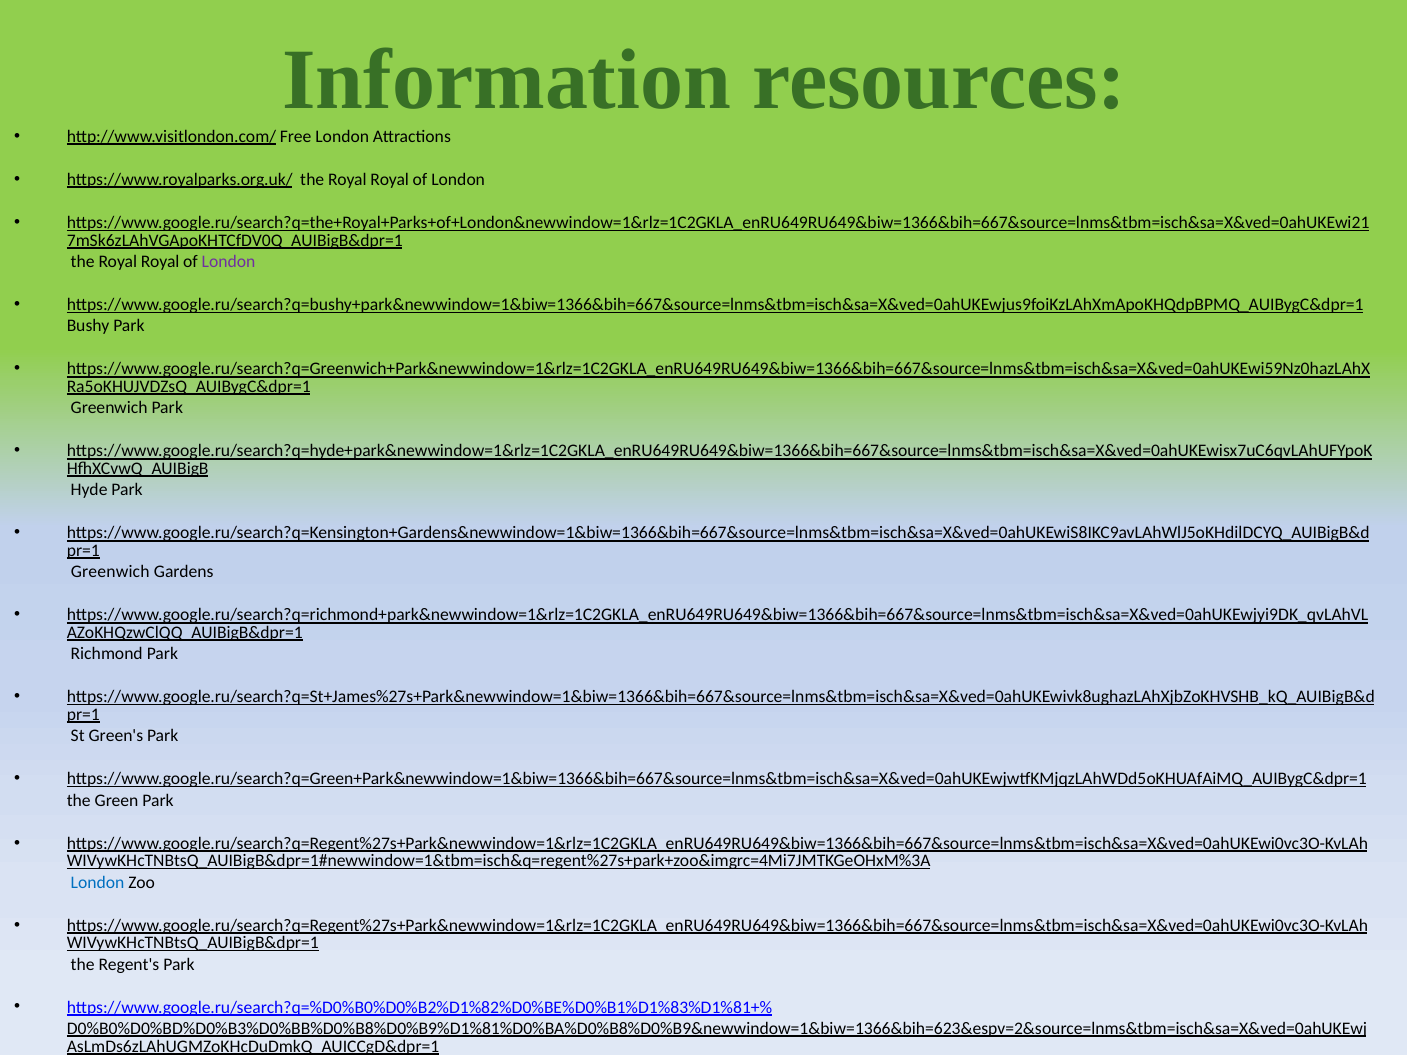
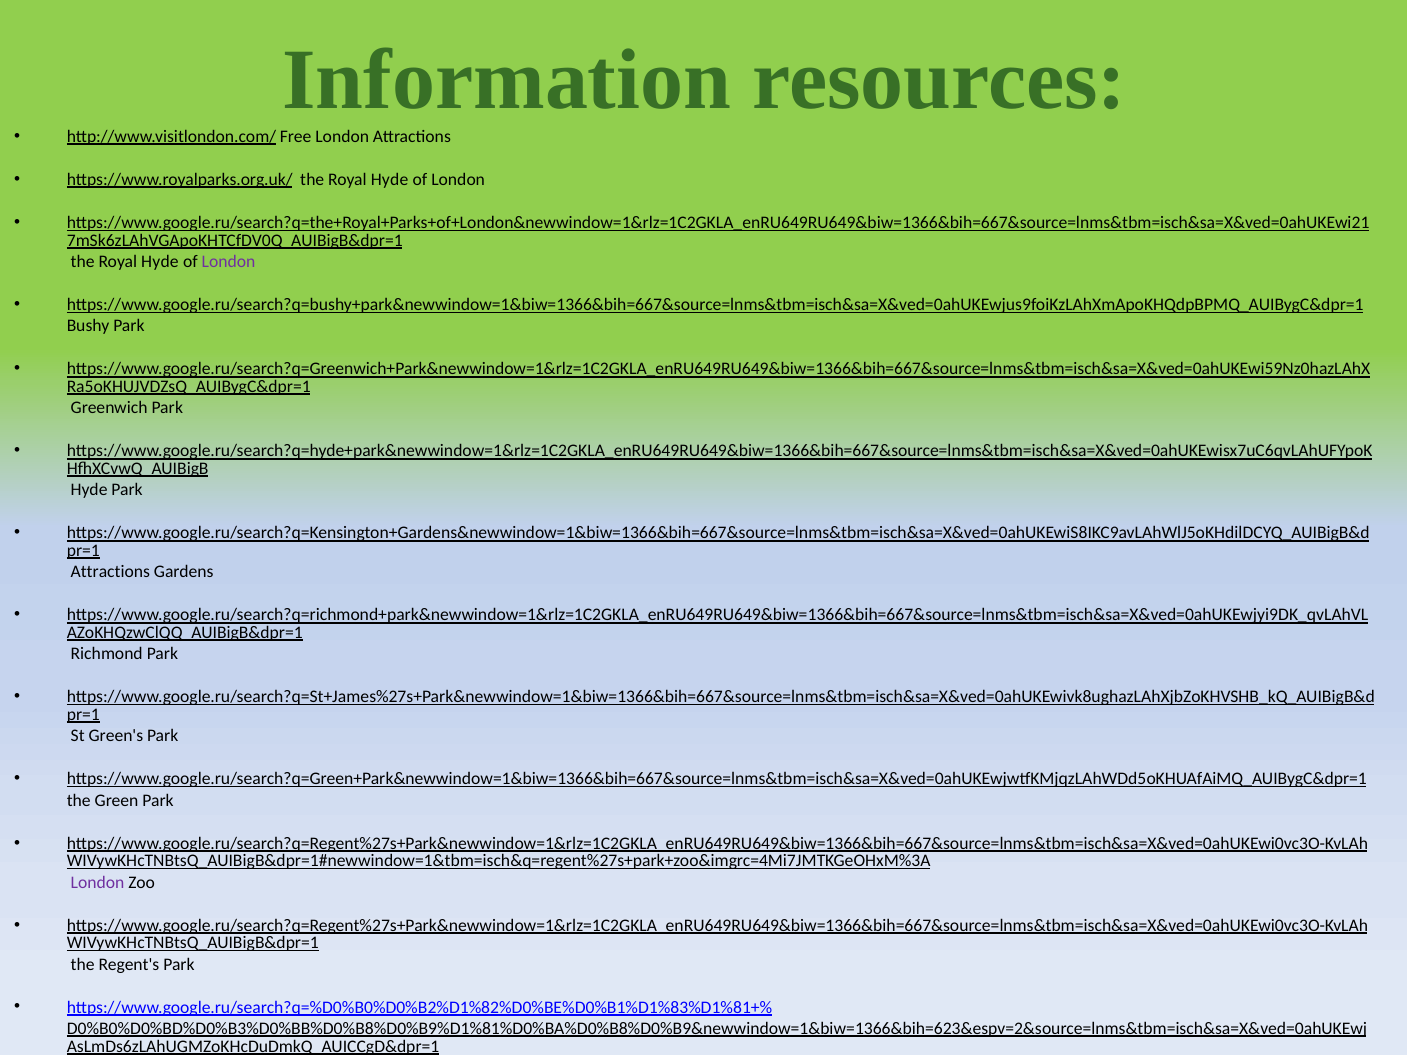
https://www.royalparks.org.uk/ the Royal Royal: Royal -> Hyde (390, 180)
Royal: Royal -> Hyde (160, 262)
Greenwich: Greenwich -> Attractions (110, 572)
London colour: blue -> purple (98, 882)
